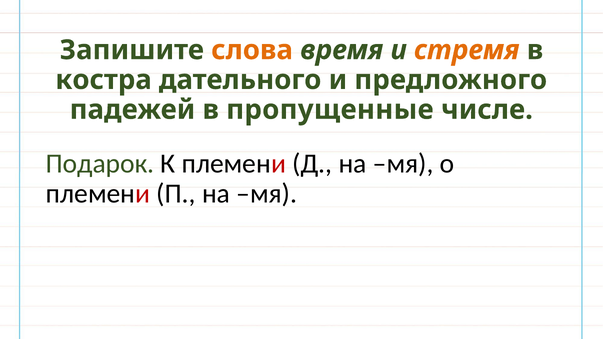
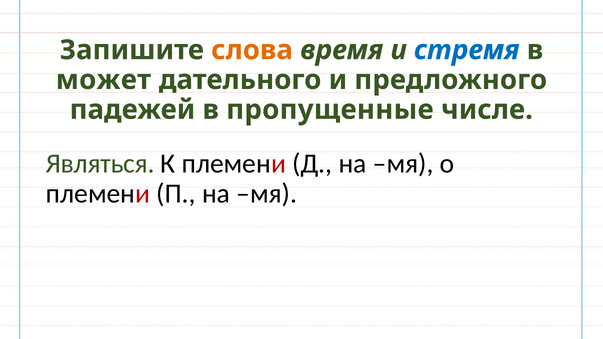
стремя colour: orange -> blue (467, 50)
костра: костра -> может (103, 80)
Подарок: Подарок -> Являться (100, 164)
